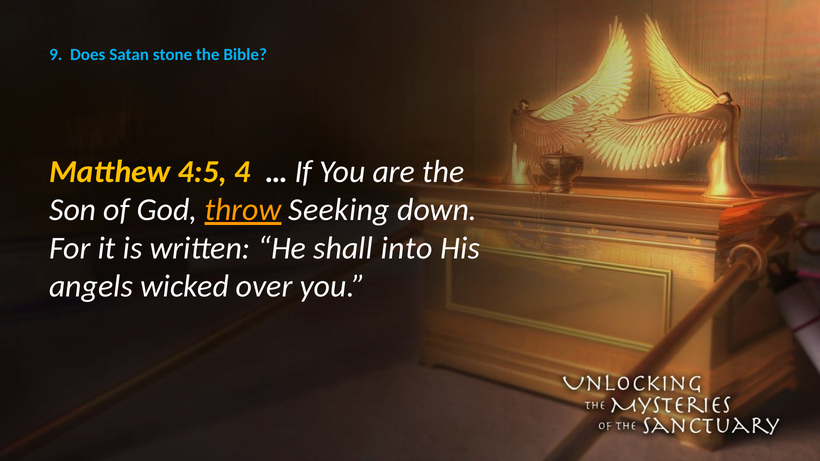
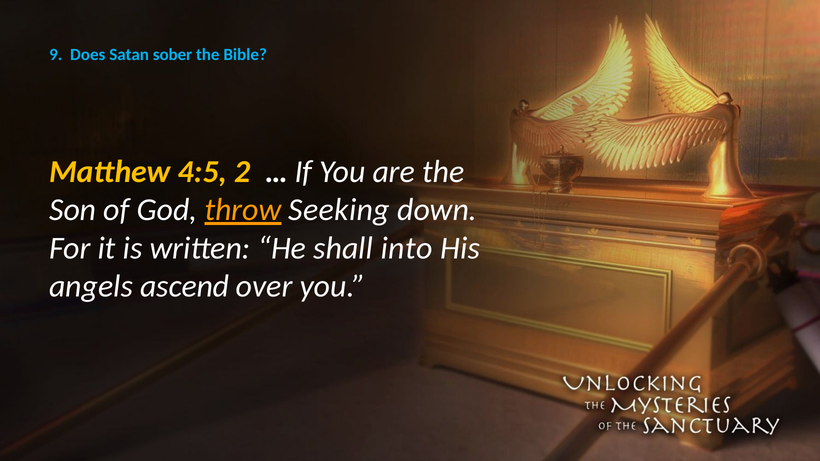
stone: stone -> sober (172, 54)
4: 4 -> 2 (242, 172)
wicked: wicked -> ascend (185, 287)
